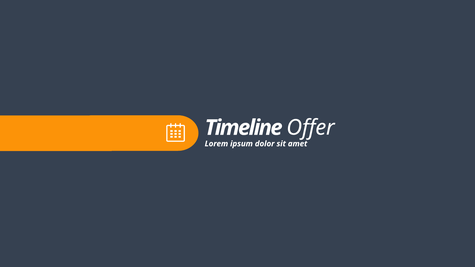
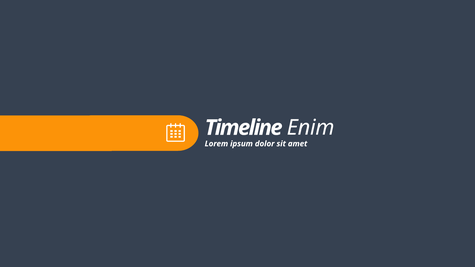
Offer: Offer -> Enim (311, 128)
